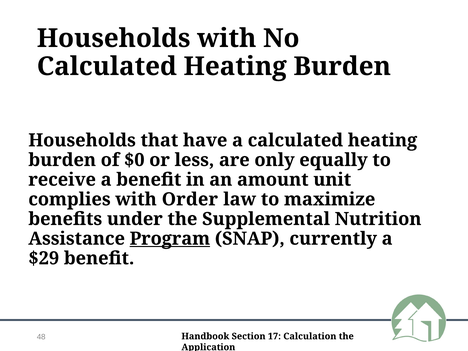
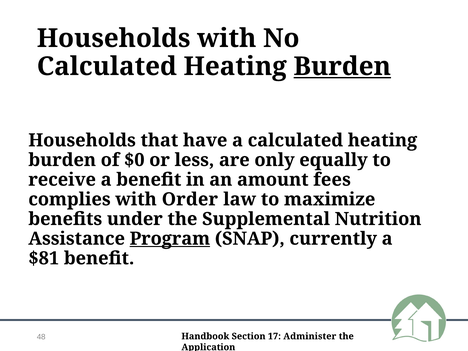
Burden underline: none -> present (342, 66)
unit: unit -> fees (332, 180)
$29: $29 -> $81 (44, 258)
Calculation: Calculation -> Administer (310, 336)
